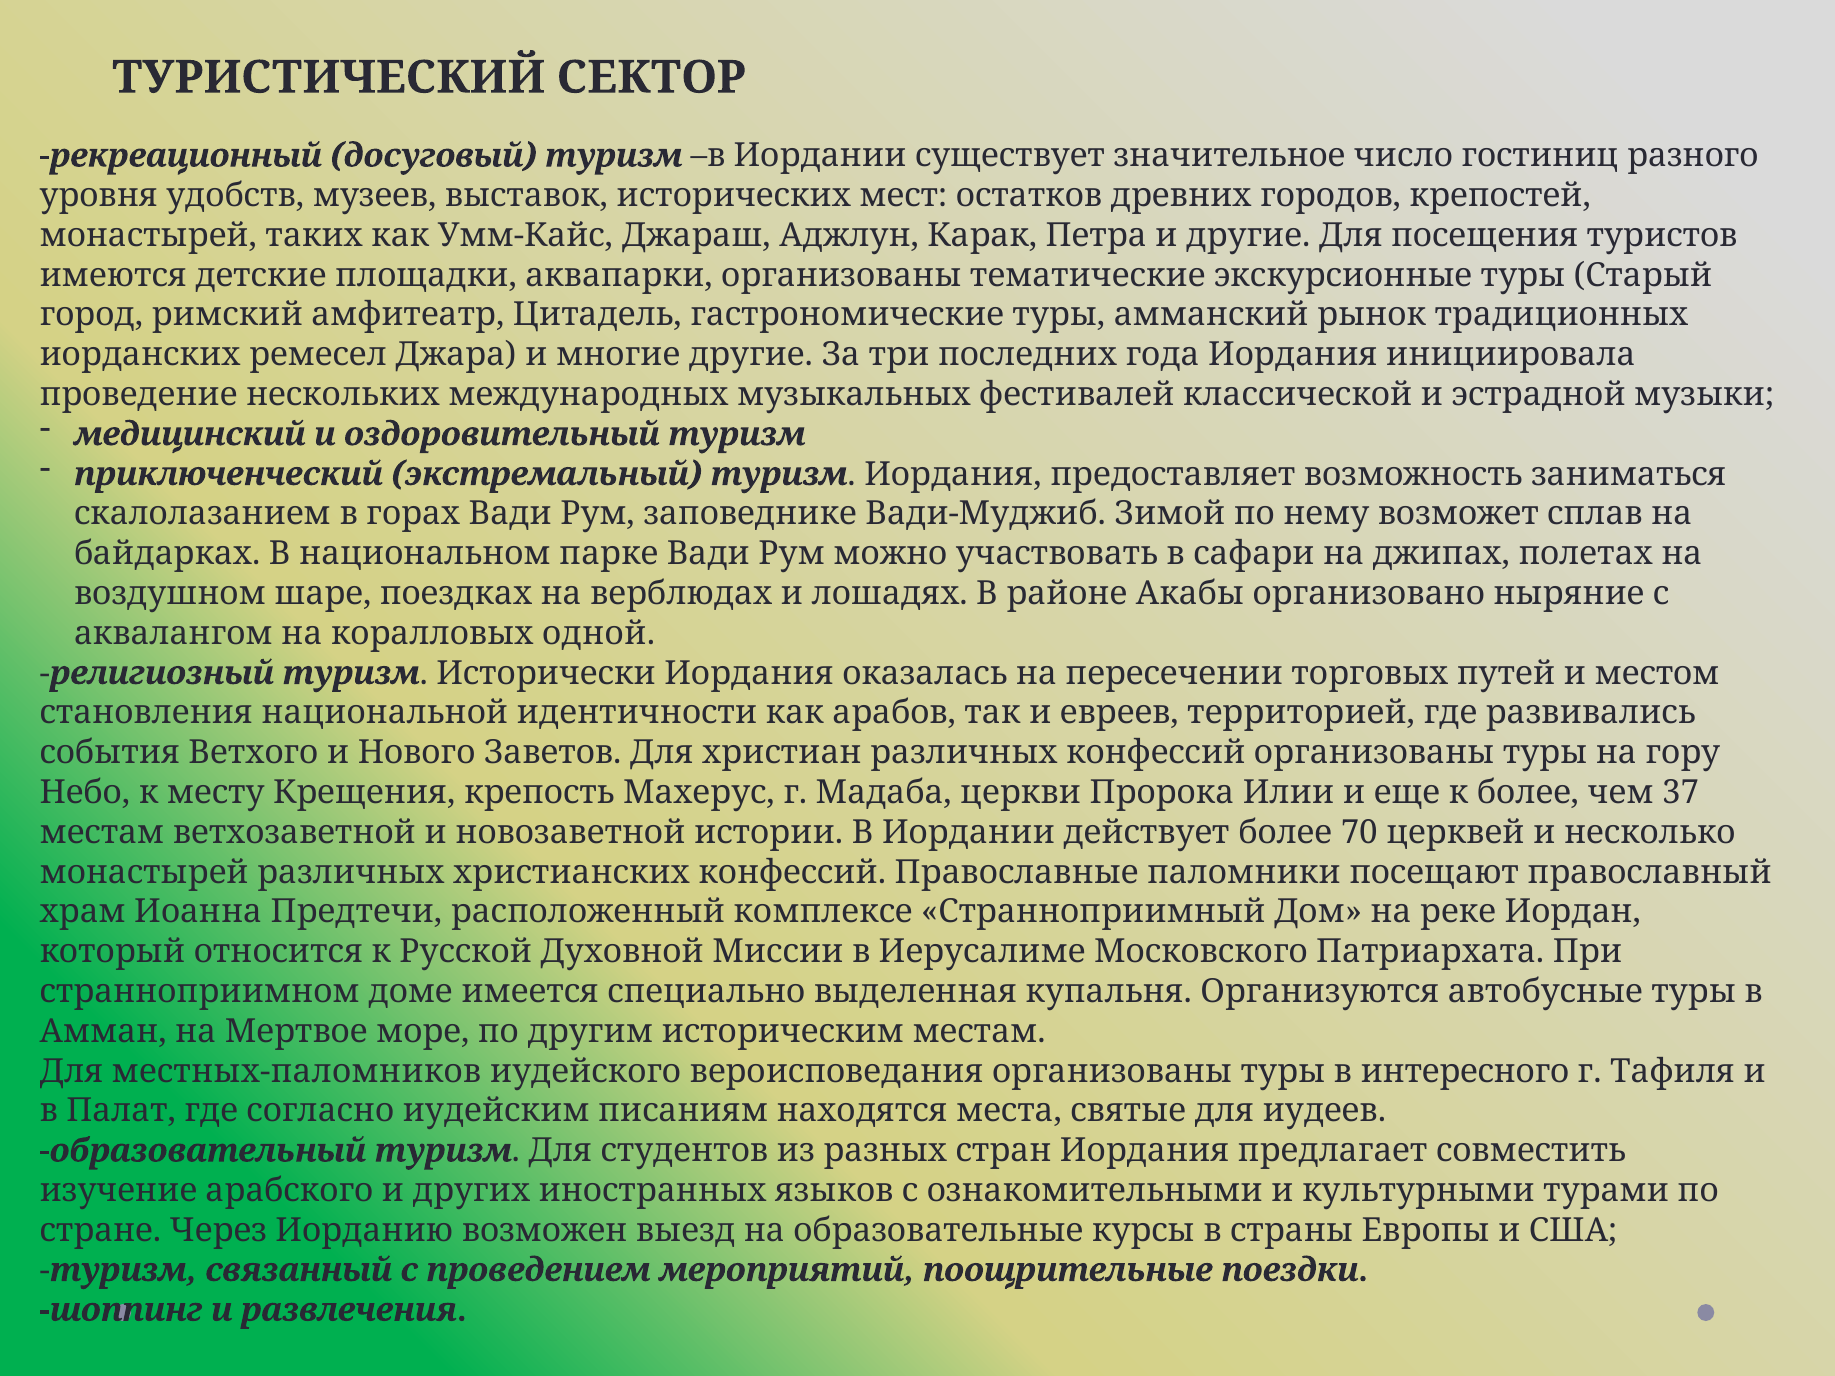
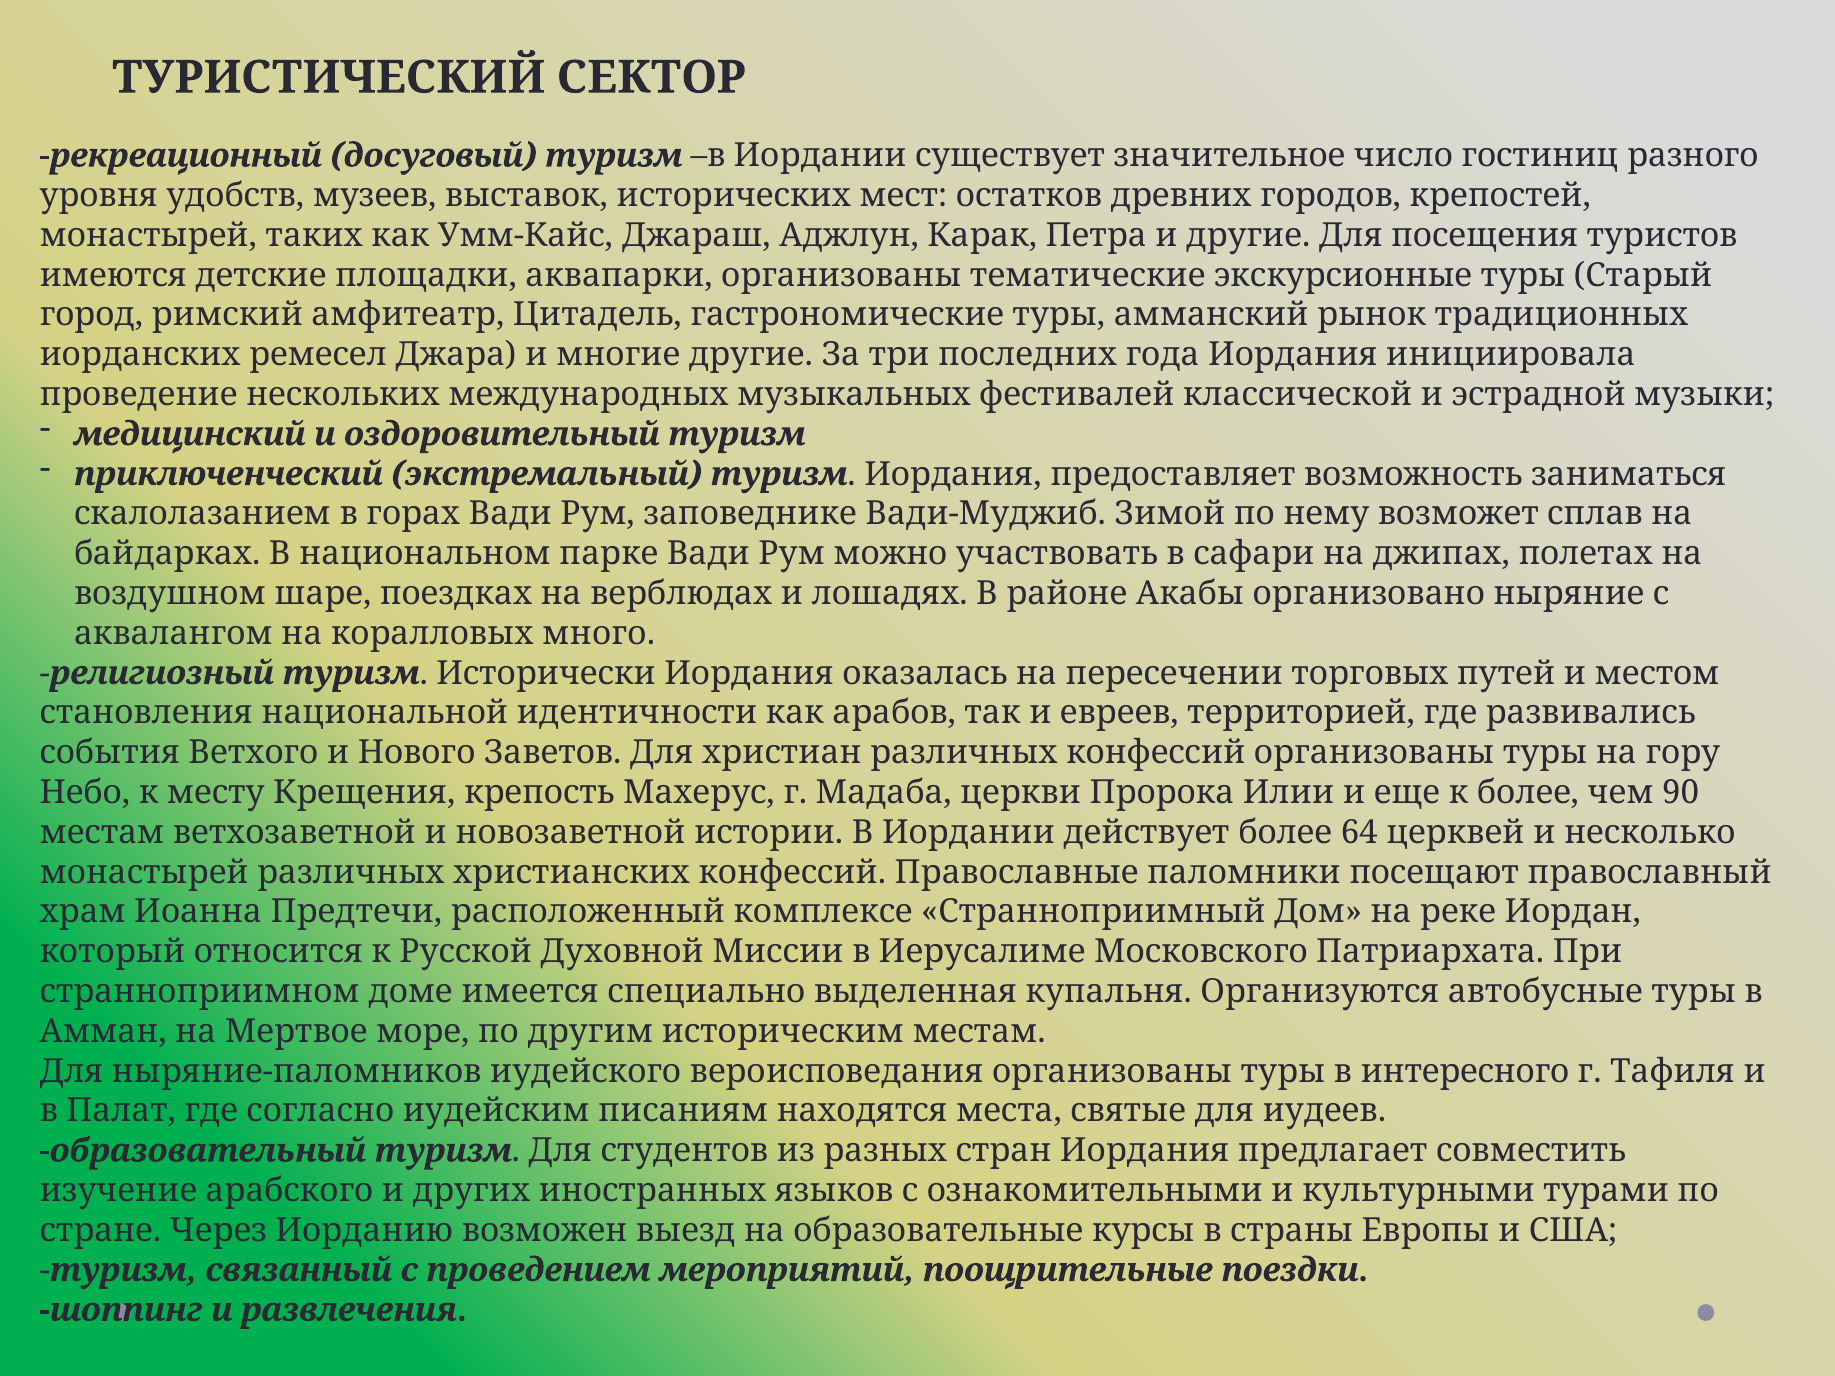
одной: одной -> много (599, 633)
37: 37 -> 90 (1681, 793)
70: 70 -> 64 (1359, 832)
местных-паломников: местных-паломников -> ныряние-паломников (297, 1071)
